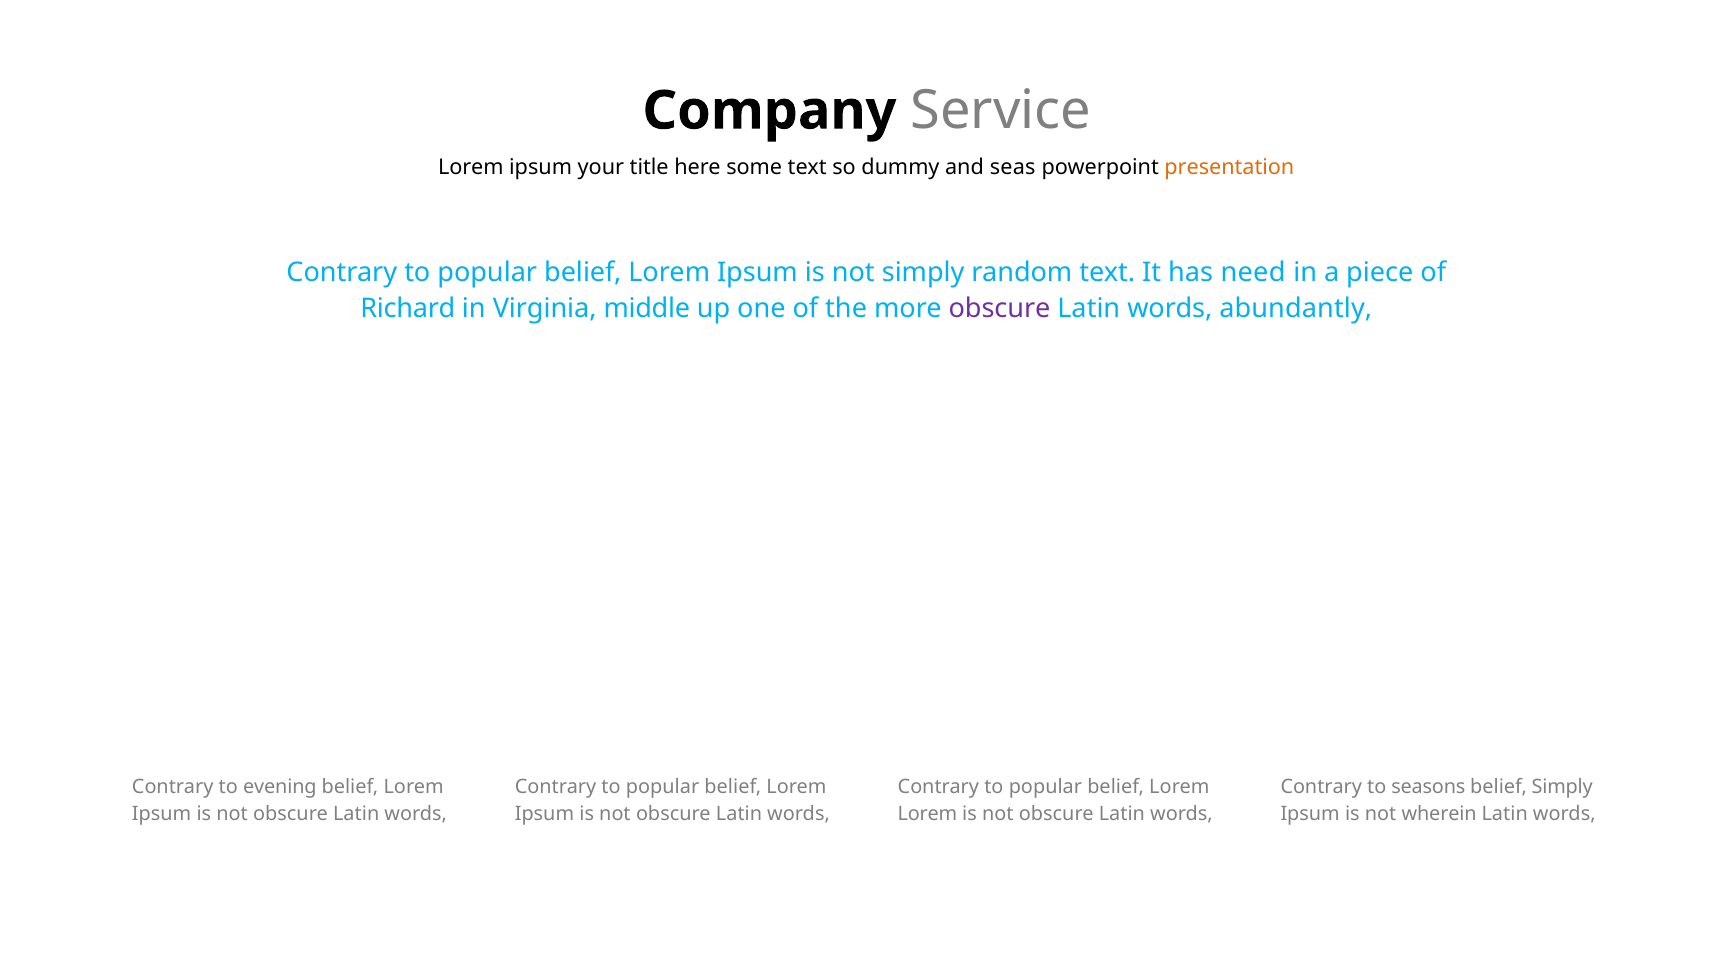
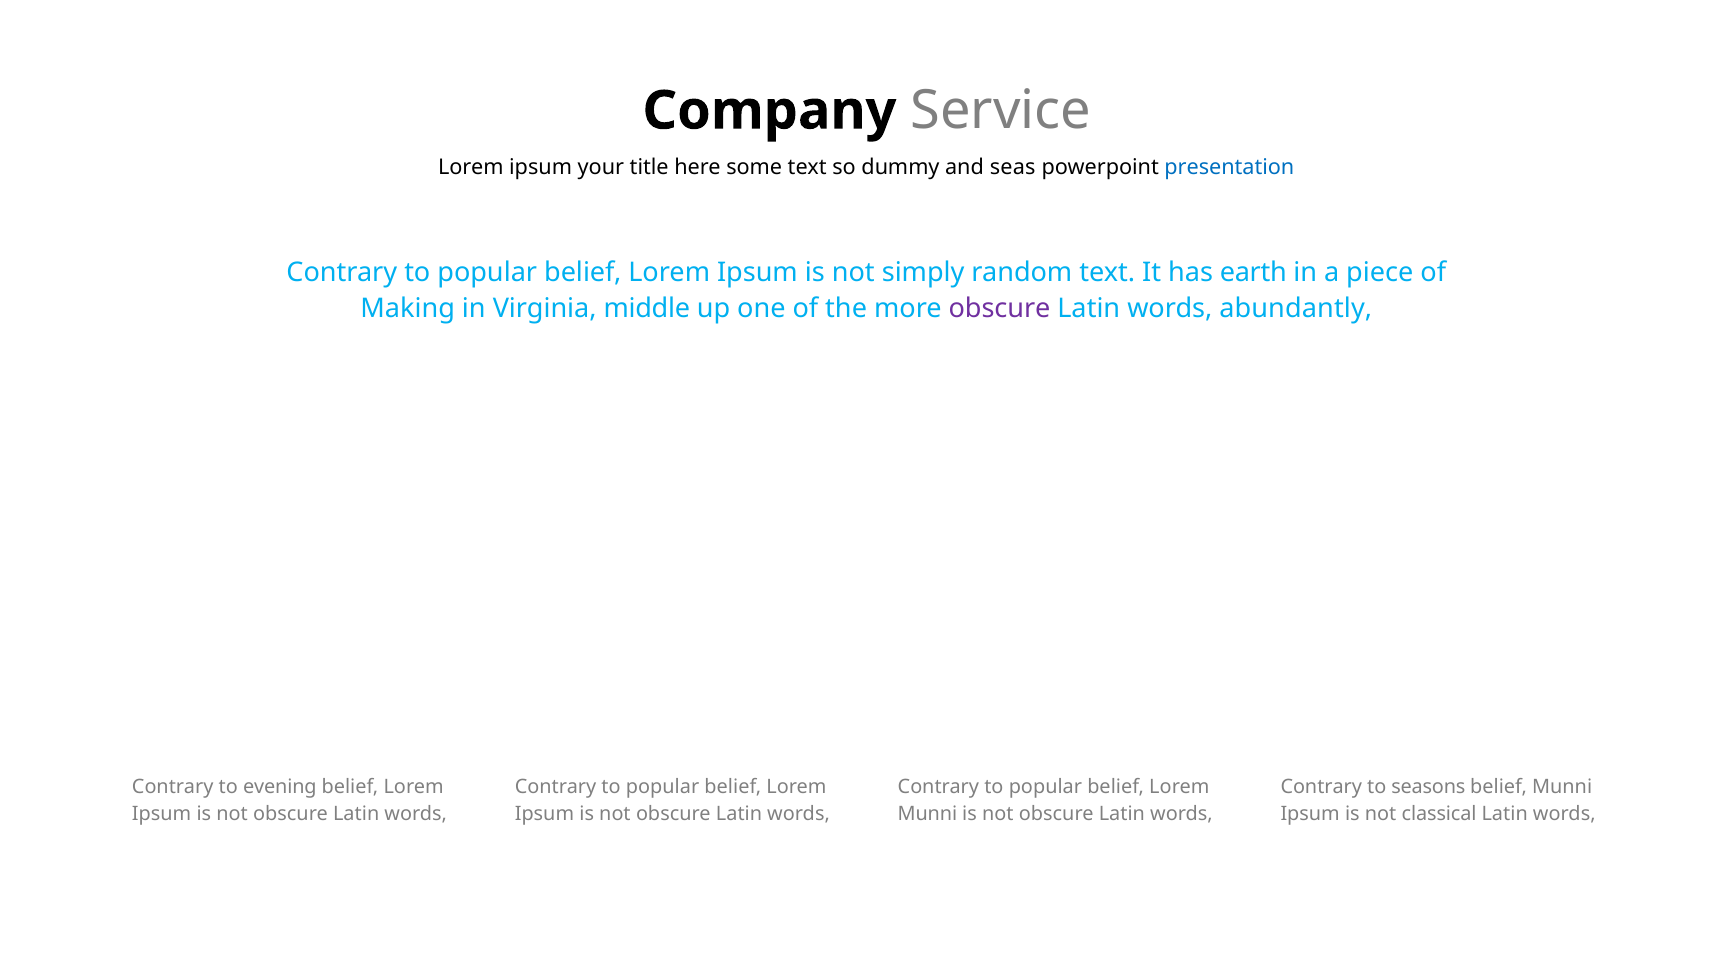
presentation colour: orange -> blue (1229, 168)
need: need -> earth (1253, 273)
Richard: Richard -> Making (408, 309)
belief Simply: Simply -> Munni (1562, 787)
Lorem: Lorem -> Munni (927, 814)
wherein: wherein -> classical (1439, 814)
